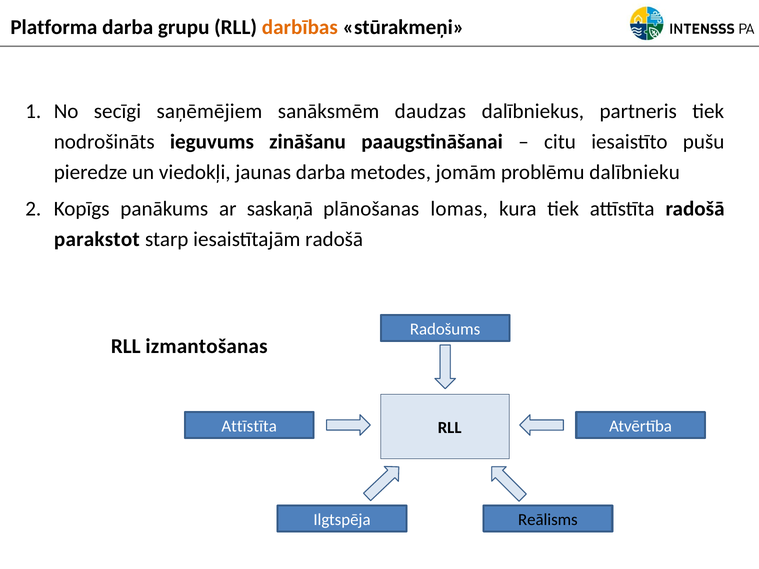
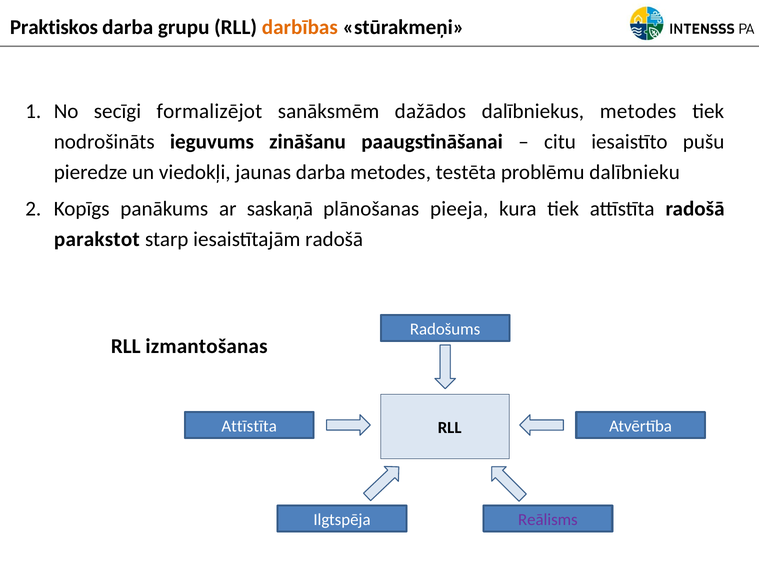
Platforma: Platforma -> Praktiskos (54, 28)
saņēmējiem: saņēmējiem -> formalizējot (209, 112)
daudzas: daudzas -> dažādos (430, 112)
dalībniekus partneris: partneris -> metodes (638, 112)
jomām: jomām -> testēta (466, 172)
lomas: lomas -> pieeja (459, 209)
Reālisms colour: black -> purple (548, 520)
